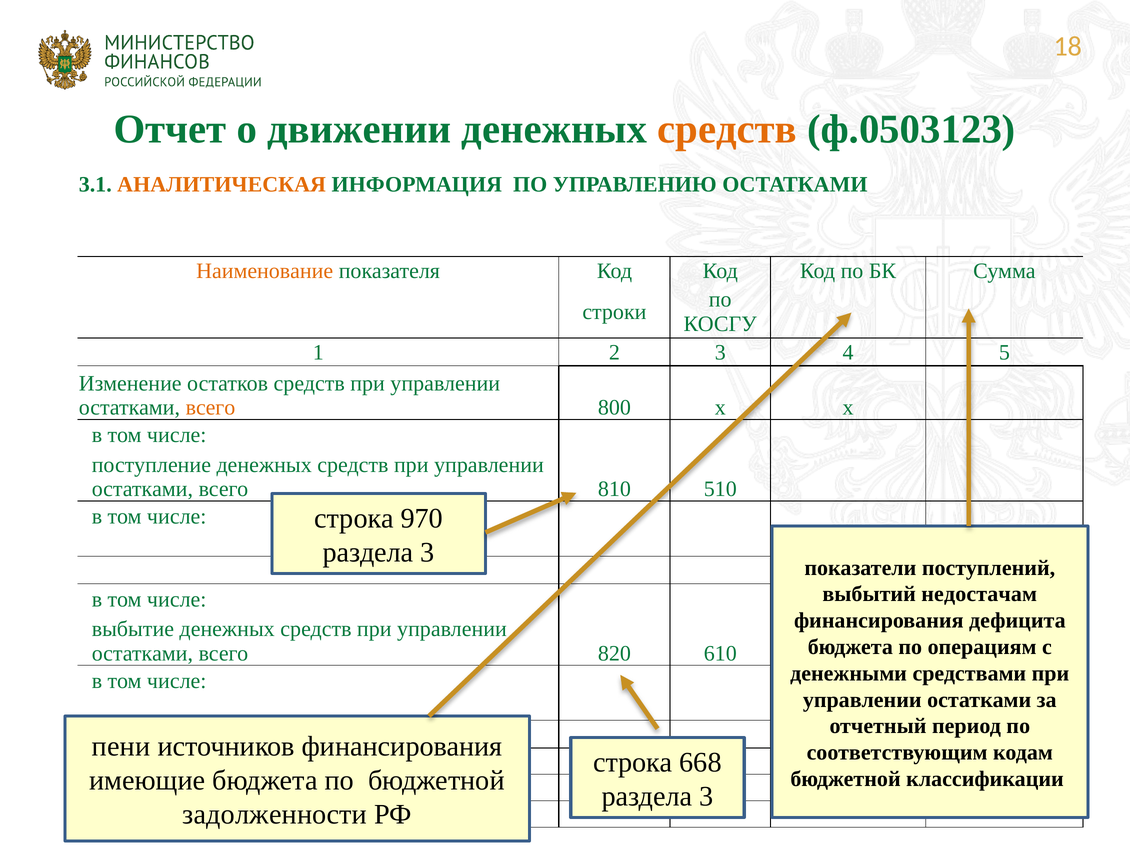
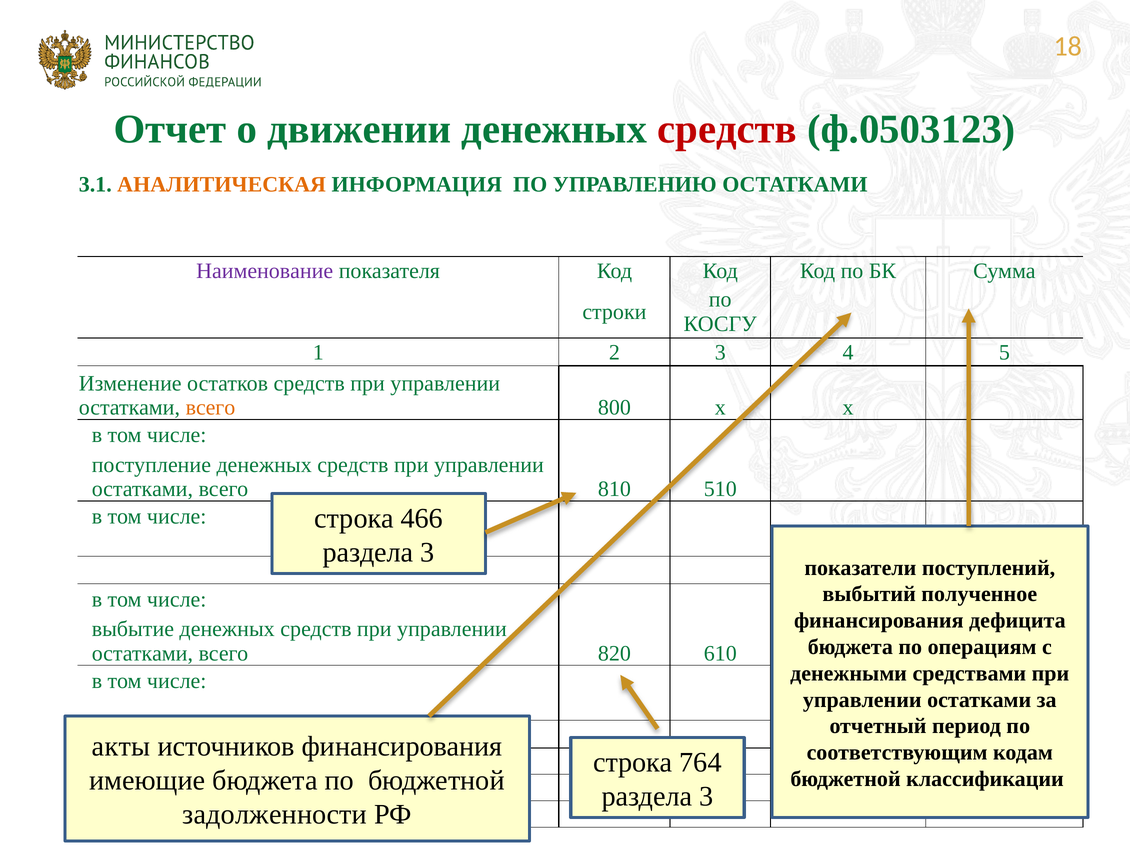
средств colour: orange -> red (727, 129)
Наименование colour: orange -> purple (265, 271)
970: 970 -> 466 (422, 518)
недостачам: недостачам -> полученное (979, 594)
пени: пени -> акты (121, 746)
668: 668 -> 764 (701, 762)
